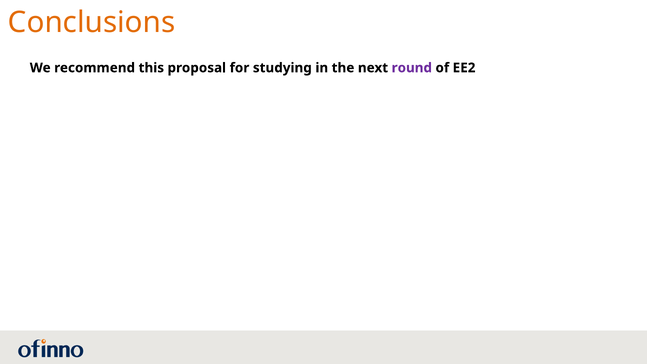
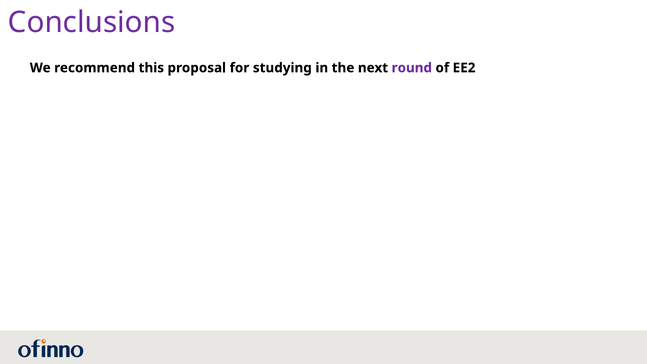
Conclusions colour: orange -> purple (92, 22)
